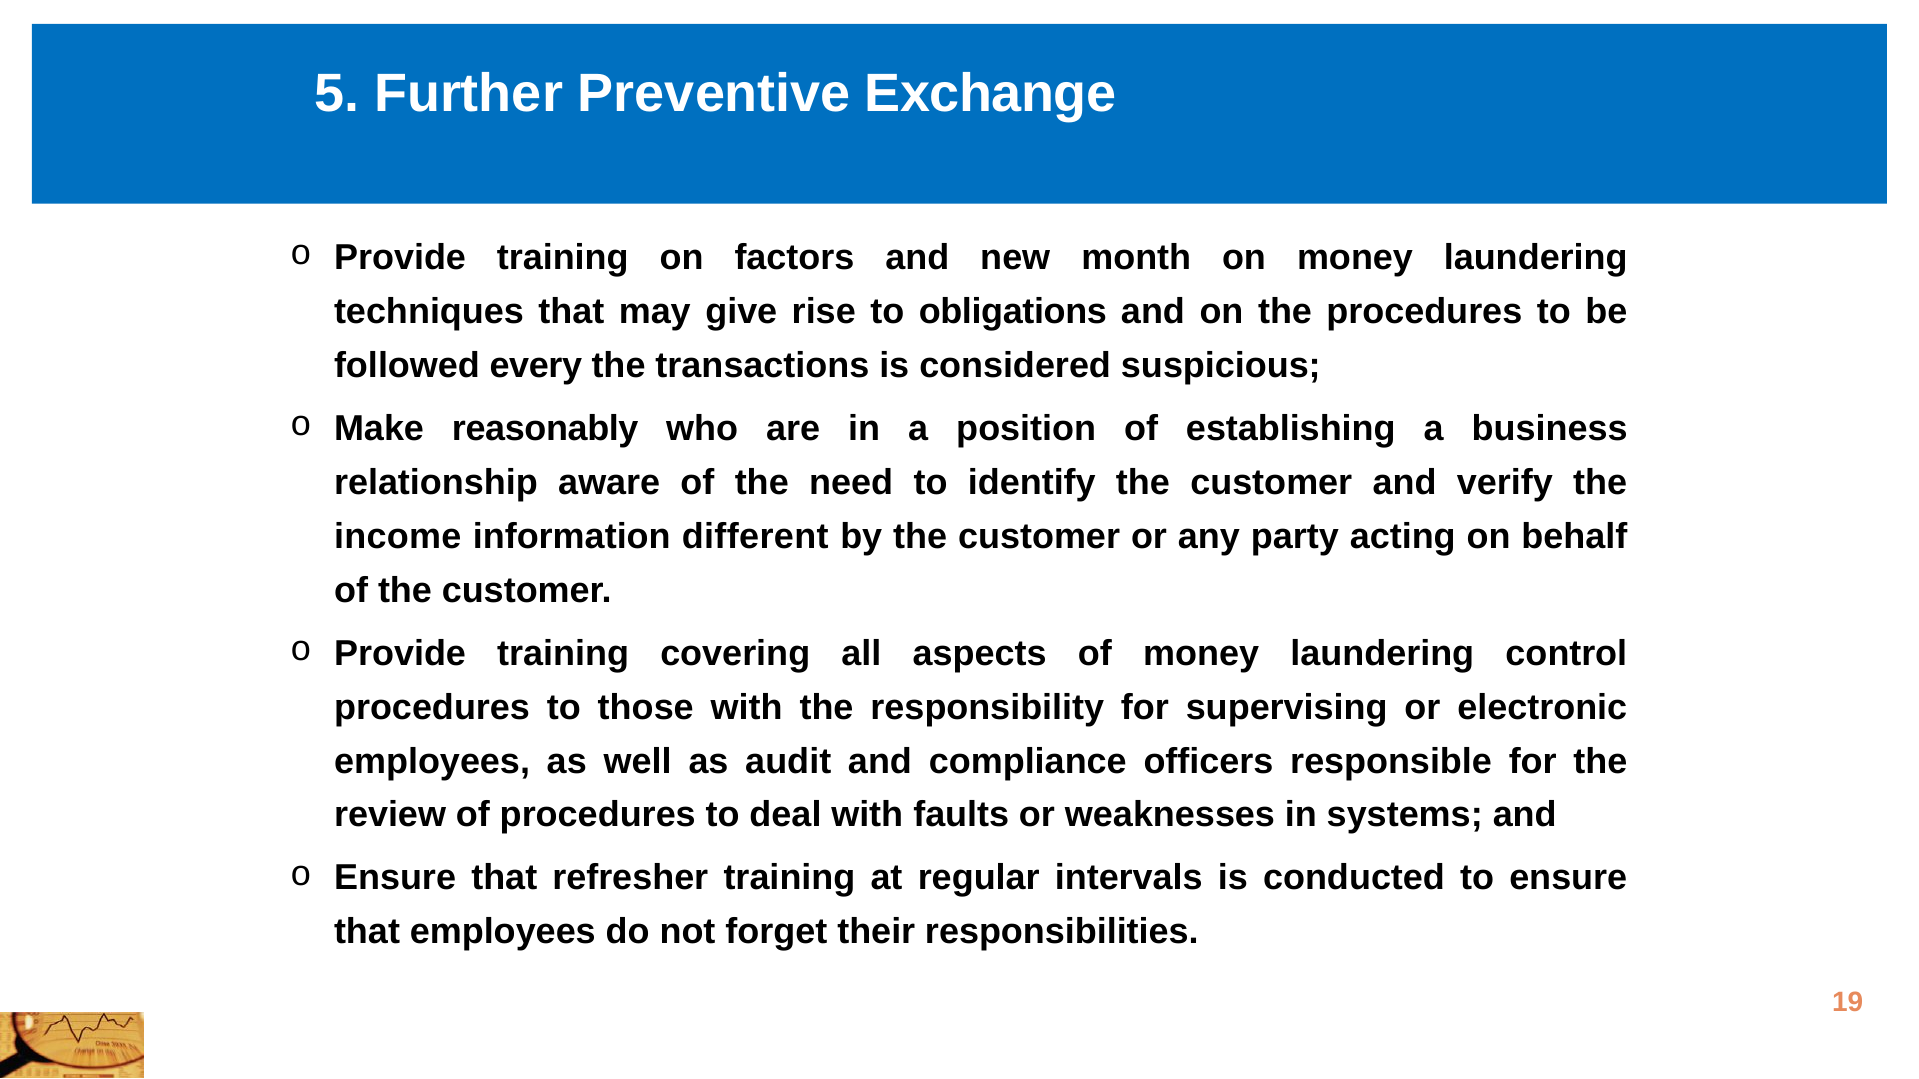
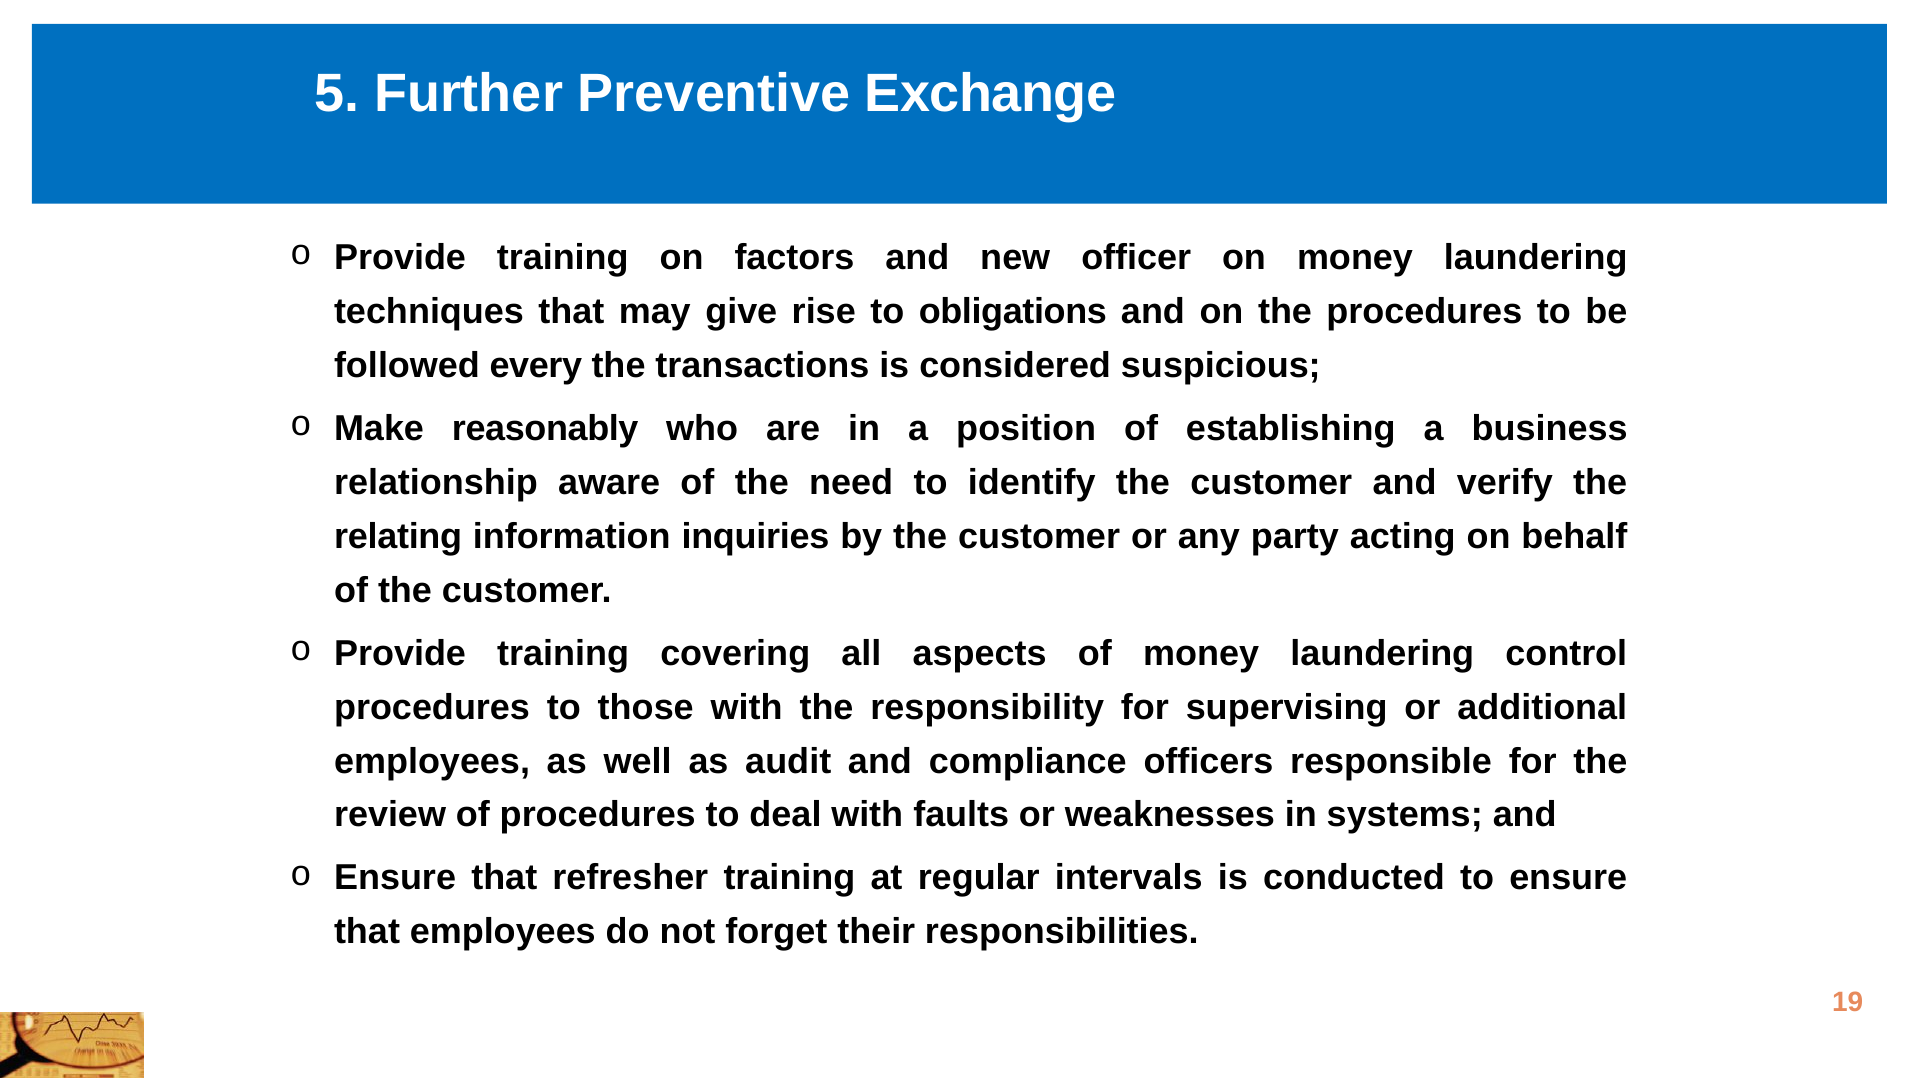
month: month -> officer (1136, 258)
income: income -> relating (398, 537)
different: different -> inquiries (756, 537)
electronic: electronic -> additional (1542, 708)
